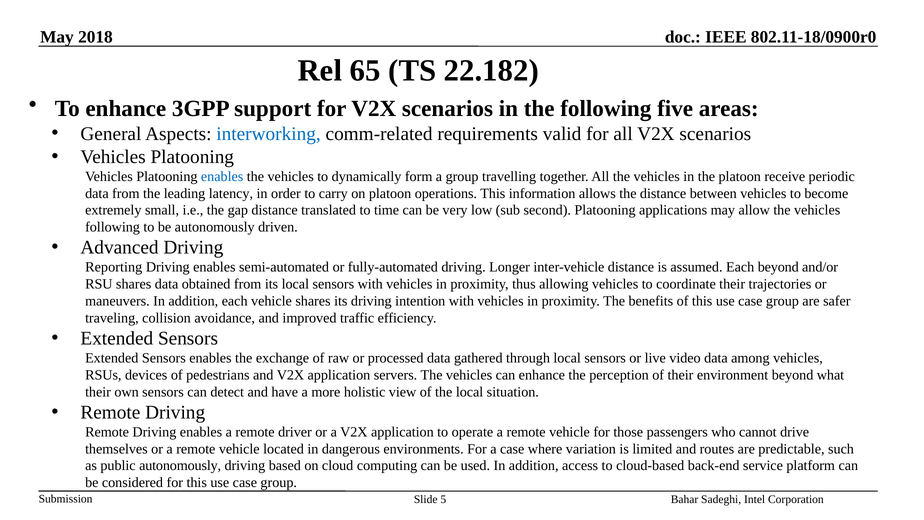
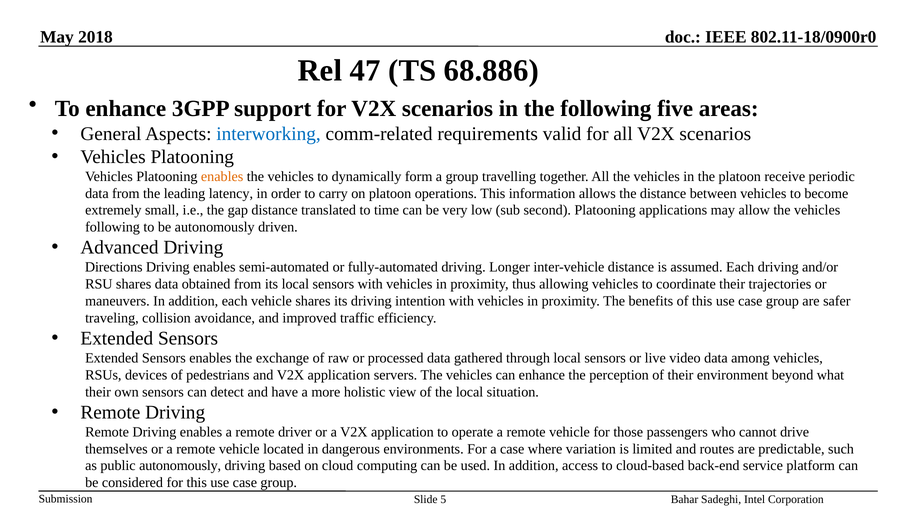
65: 65 -> 47 (365, 71)
22.182: 22.182 -> 68.886 (491, 71)
enables colour: blue -> orange (222, 176)
Reporting: Reporting -> Directions (114, 267)
Each beyond: beyond -> driving (778, 267)
